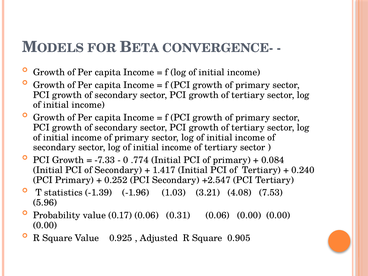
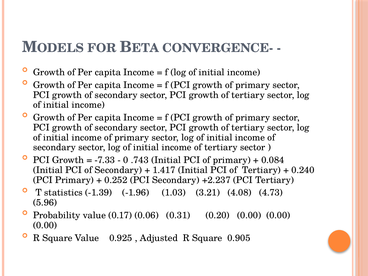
.774: .774 -> .743 (140, 160)
+2.547: +2.547 -> +2.237 (216, 180)
7.53: 7.53 -> 4.73 (271, 193)
0.31 0.06: 0.06 -> 0.20 (218, 215)
